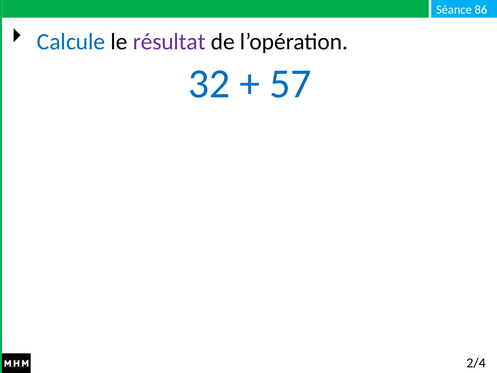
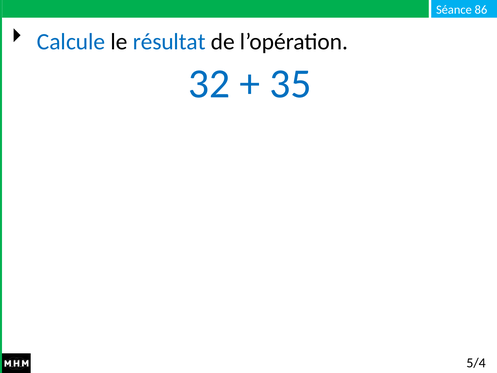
résultat colour: purple -> blue (169, 42)
57: 57 -> 35 (290, 84)
2/4: 2/4 -> 5/4 (476, 363)
